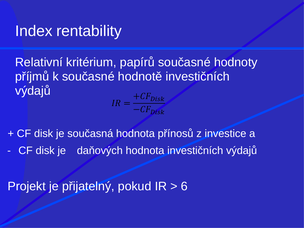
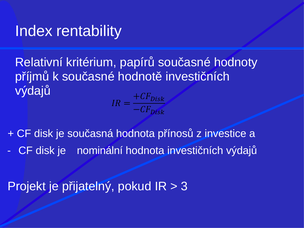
daňových: daňových -> nominální (100, 151)
6: 6 -> 3 (184, 186)
